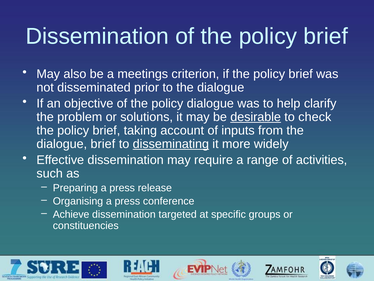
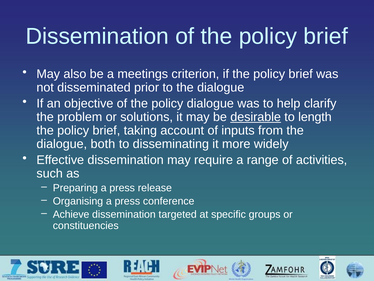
check: check -> length (315, 117)
dialogue brief: brief -> both (103, 144)
disseminating underline: present -> none (171, 144)
